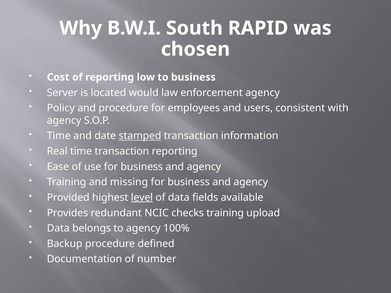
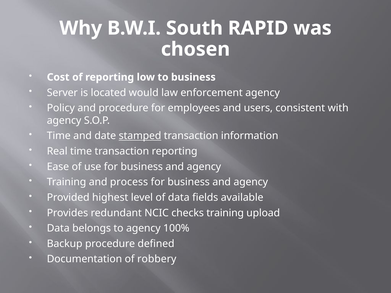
missing: missing -> process (129, 182)
level underline: present -> none (142, 198)
number: number -> robbery (157, 259)
